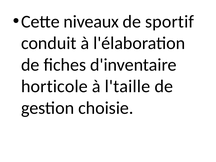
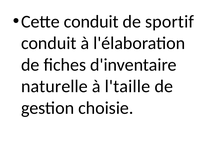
Cette niveaux: niveaux -> conduit (91, 22)
horticole: horticole -> naturelle (54, 86)
